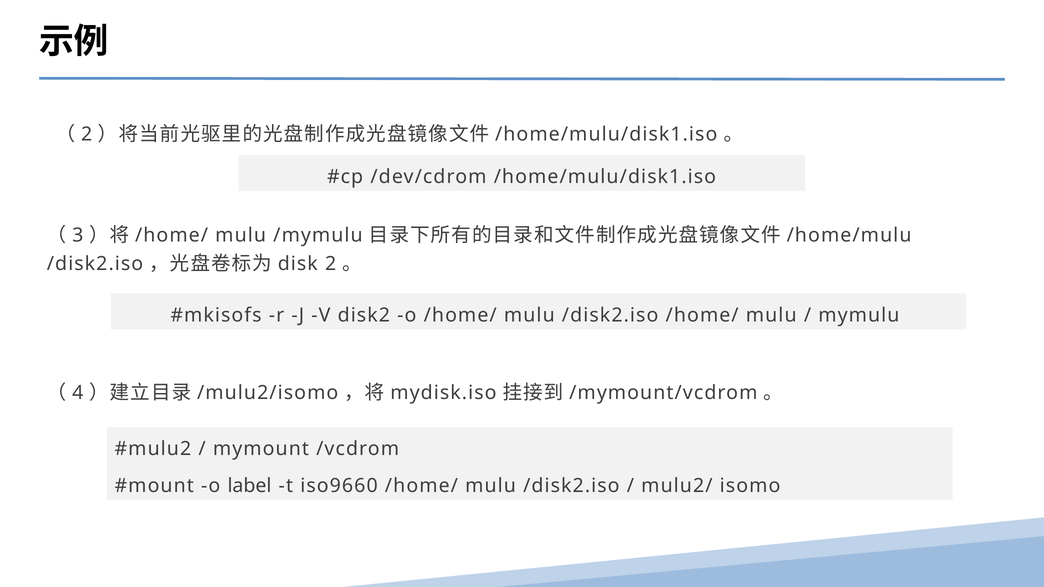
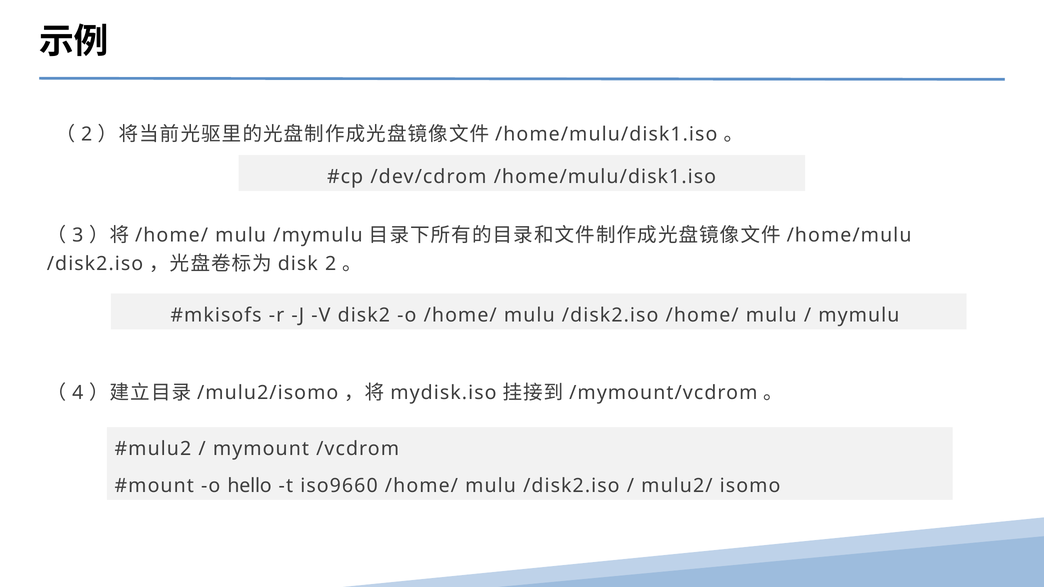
label: label -> hello (250, 486)
